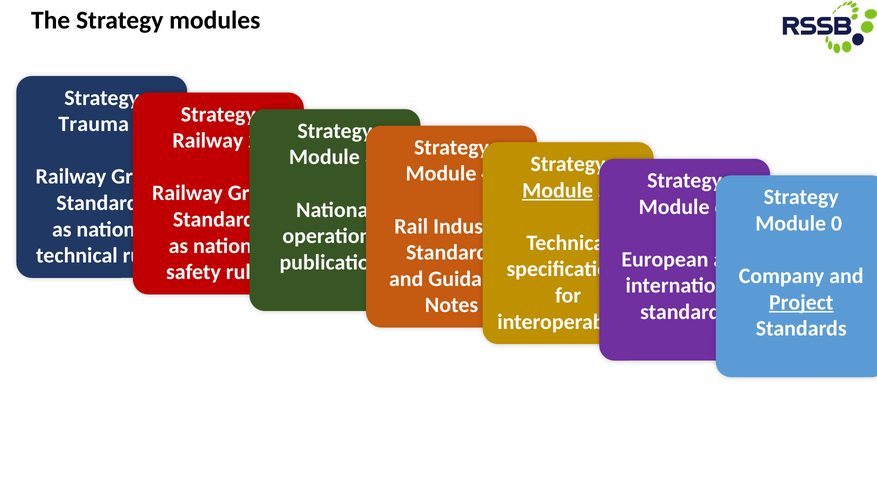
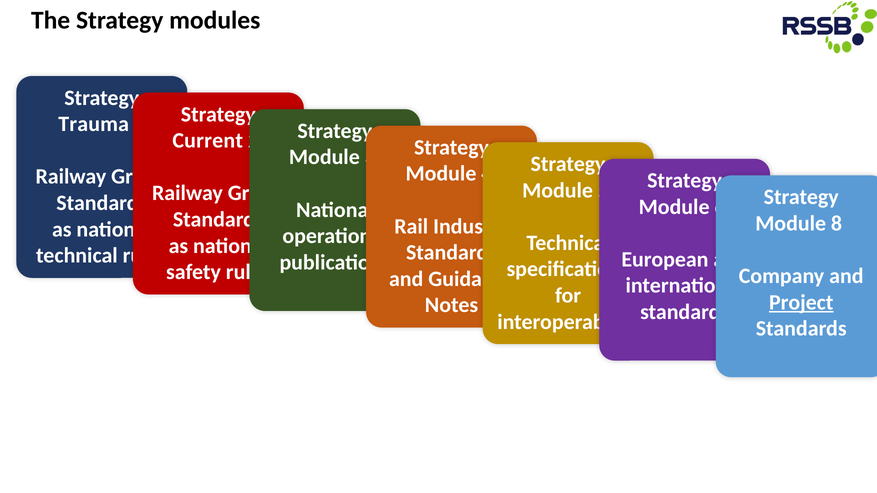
Railway: Railway -> Current (208, 141)
Module underline: present -> none (558, 190)
0: 0 -> 8 (837, 224)
